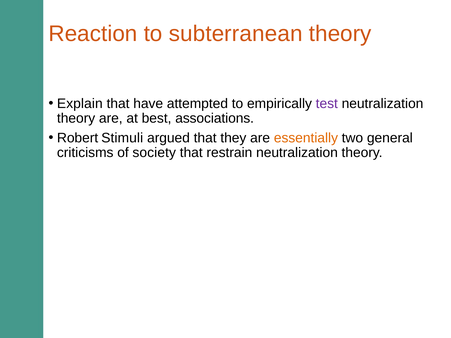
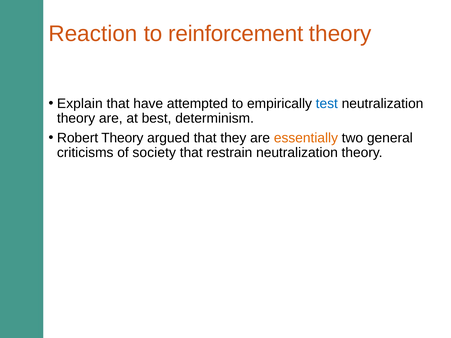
subterranean: subterranean -> reinforcement (236, 34)
test colour: purple -> blue (327, 104)
associations: associations -> determinism (215, 118)
Robert Stimuli: Stimuli -> Theory (122, 138)
